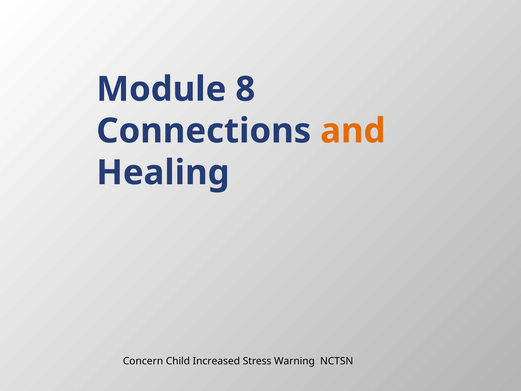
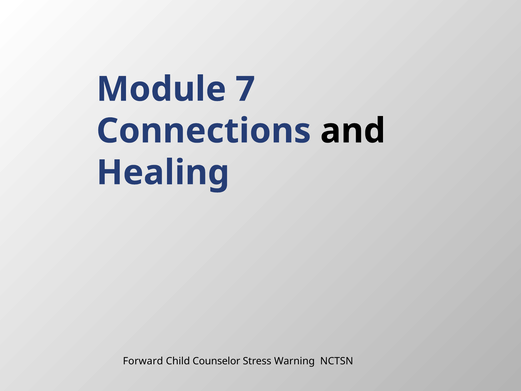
8: 8 -> 7 (245, 89)
and colour: orange -> black (353, 131)
Concern: Concern -> Forward (143, 361)
Increased: Increased -> Counselor (216, 361)
